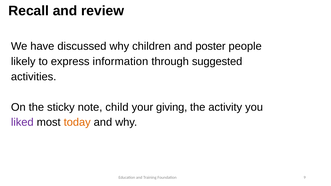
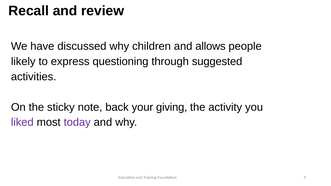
poster: poster -> allows (211, 46)
information: information -> questioning (120, 62)
child: child -> back (117, 107)
today colour: orange -> purple (77, 122)
